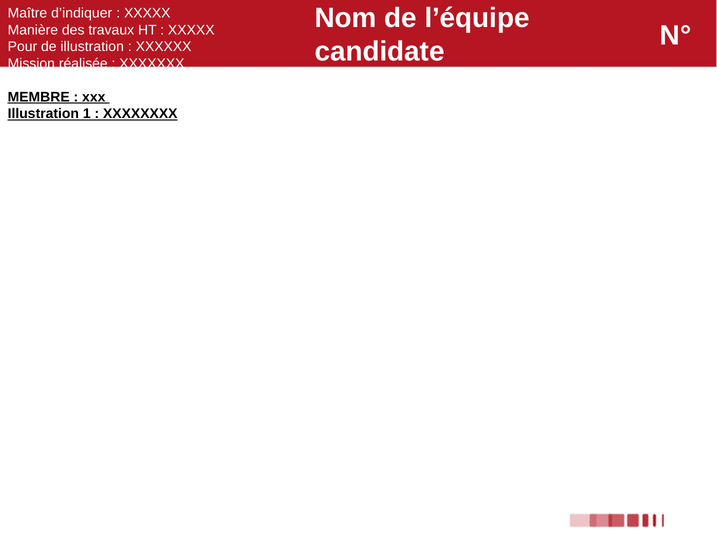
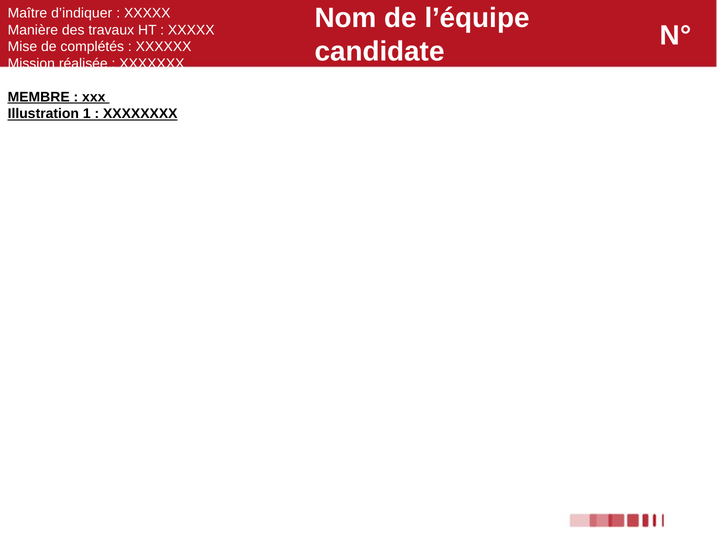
Pour: Pour -> Mise (22, 47)
de illustration: illustration -> complétés (92, 47)
